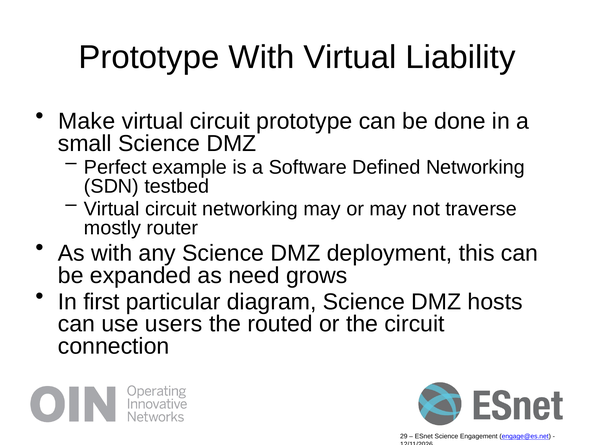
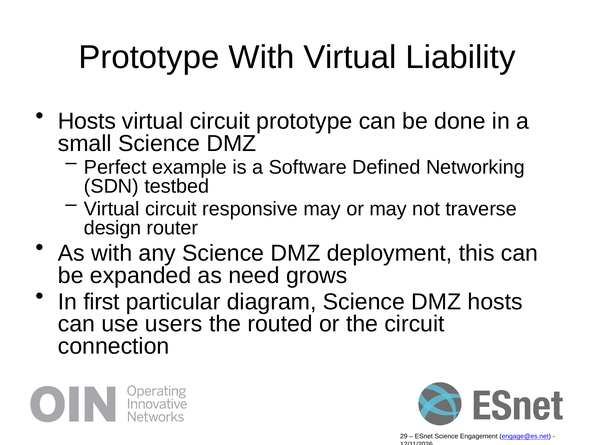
Make: Make -> Hosts (87, 121)
circuit networking: networking -> responsive (250, 209)
mostly: mostly -> design (113, 228)
